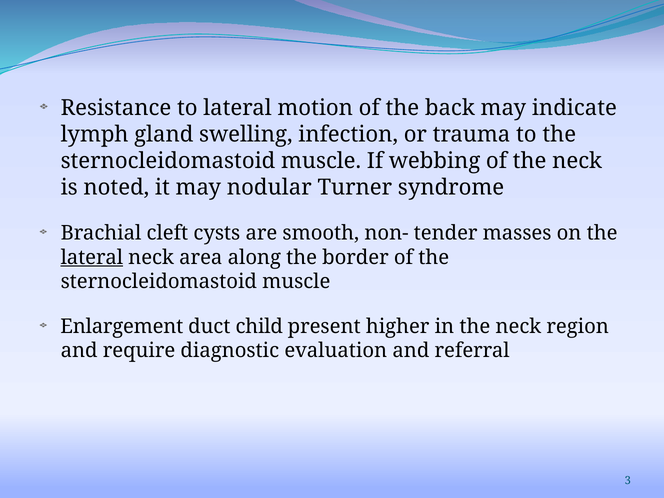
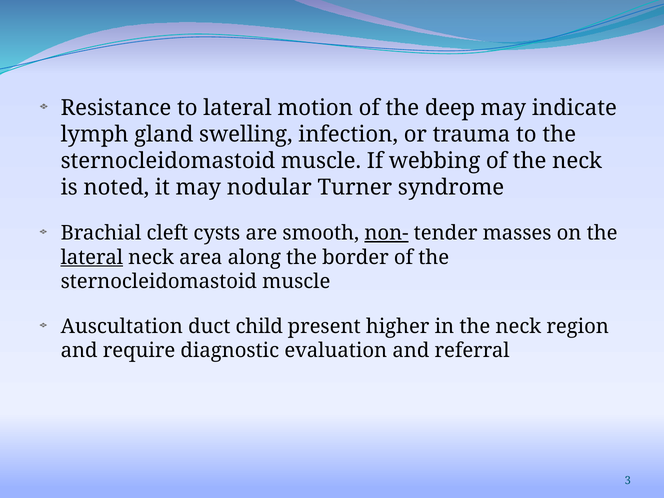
back: back -> deep (450, 108)
non- underline: none -> present (386, 233)
Enlargement: Enlargement -> Auscultation (122, 326)
